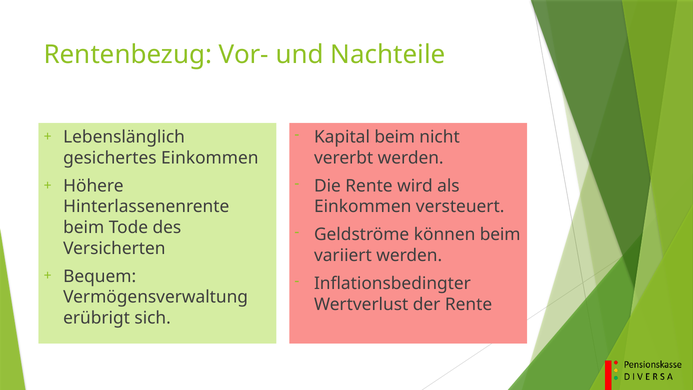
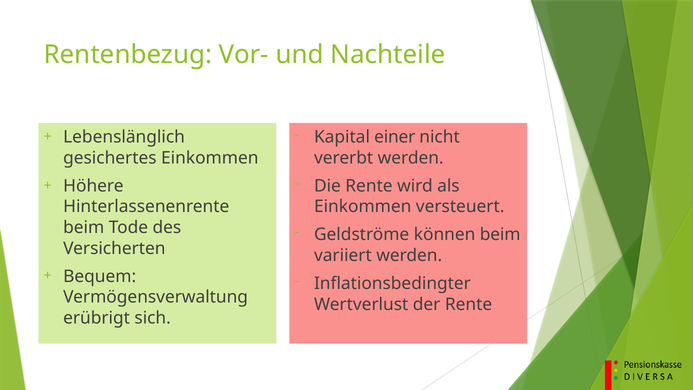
Kapital beim: beim -> einer (395, 137)
